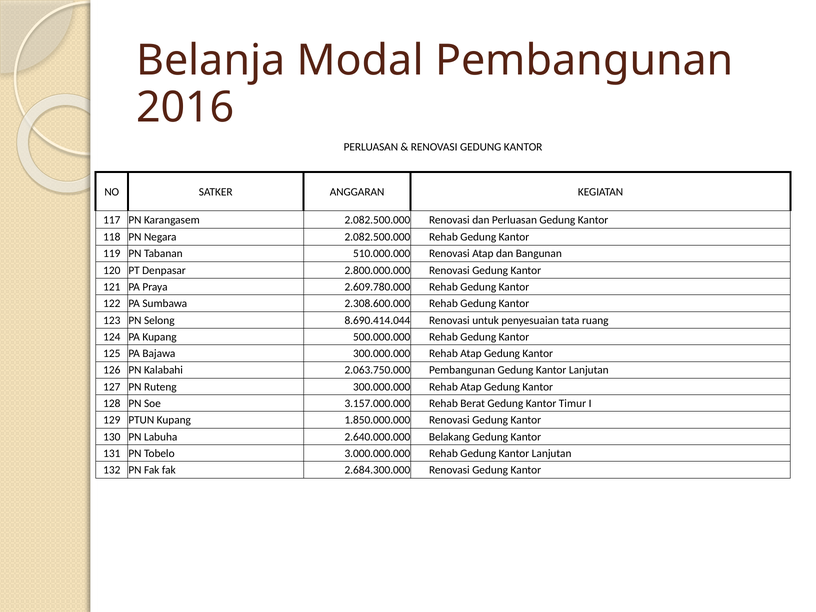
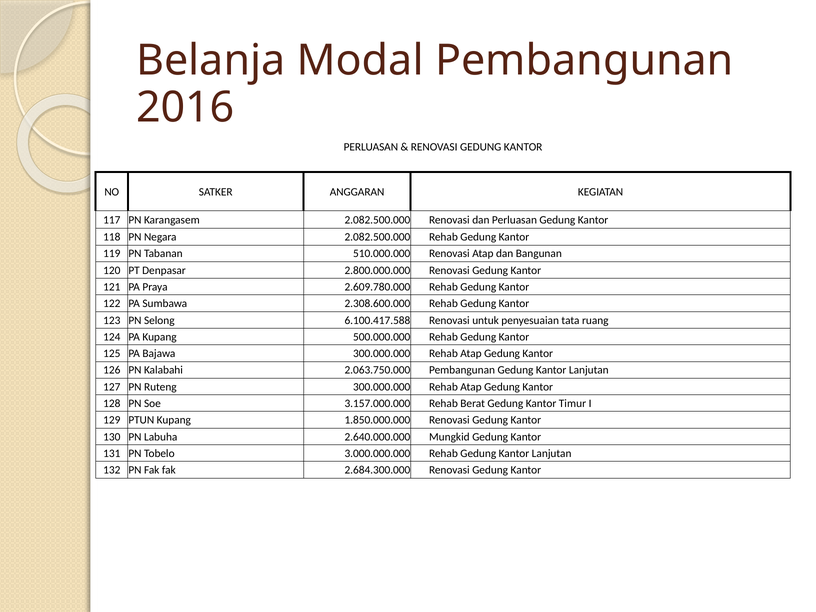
8.690.414.044: 8.690.414.044 -> 6.100.417.588 (377, 320)
Belakang: Belakang -> Mungkid (449, 437)
